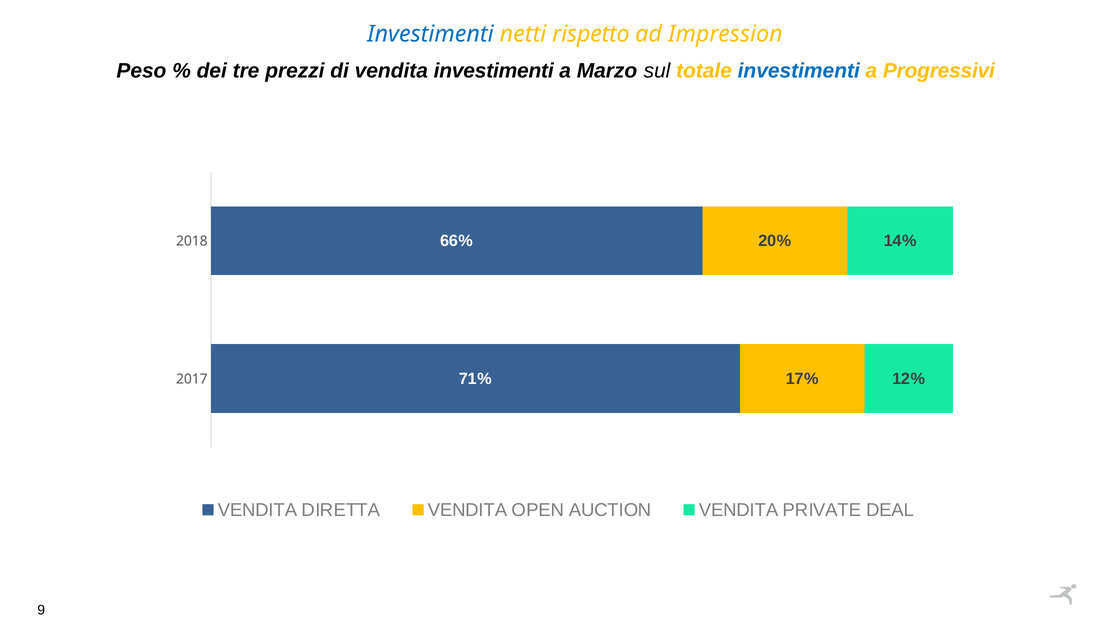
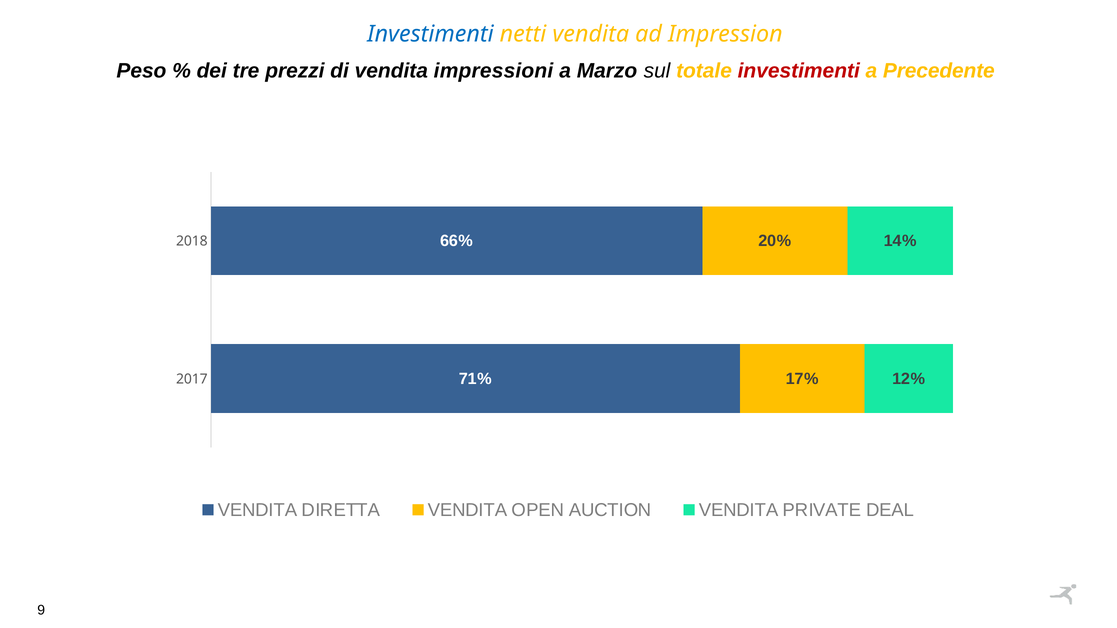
netti rispetto: rispetto -> vendita (591, 34)
vendita investimenti: investimenti -> impressioni (494, 71)
investimenti colour: blue -> red (799, 71)
Progressivi: Progressivi -> Precedente (939, 71)
